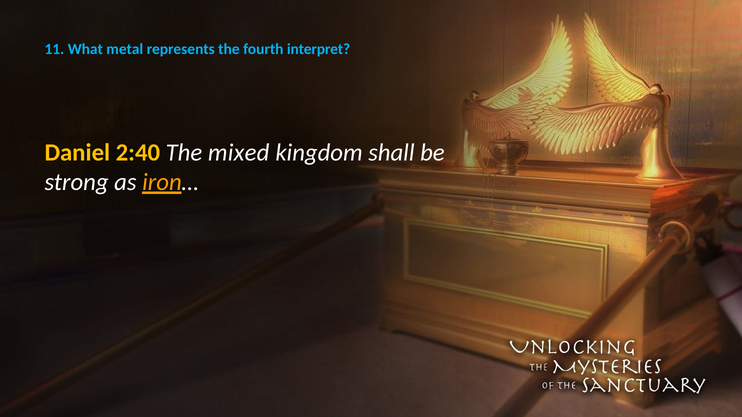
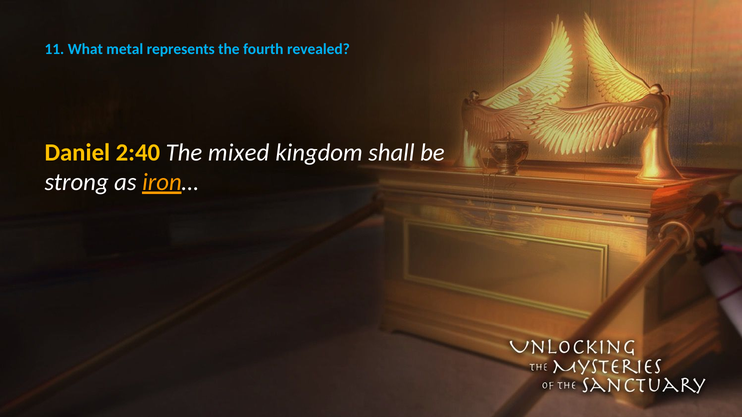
interpret: interpret -> revealed (318, 49)
